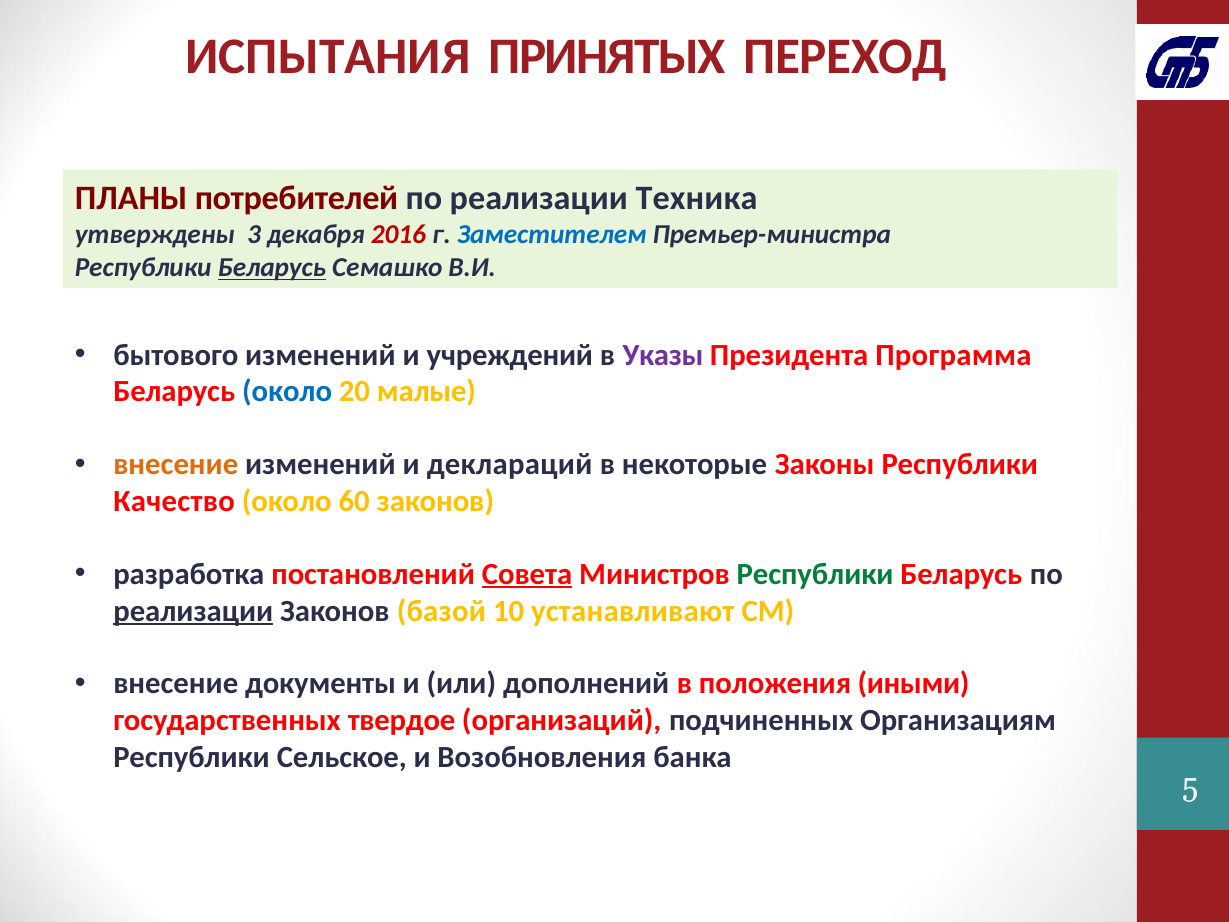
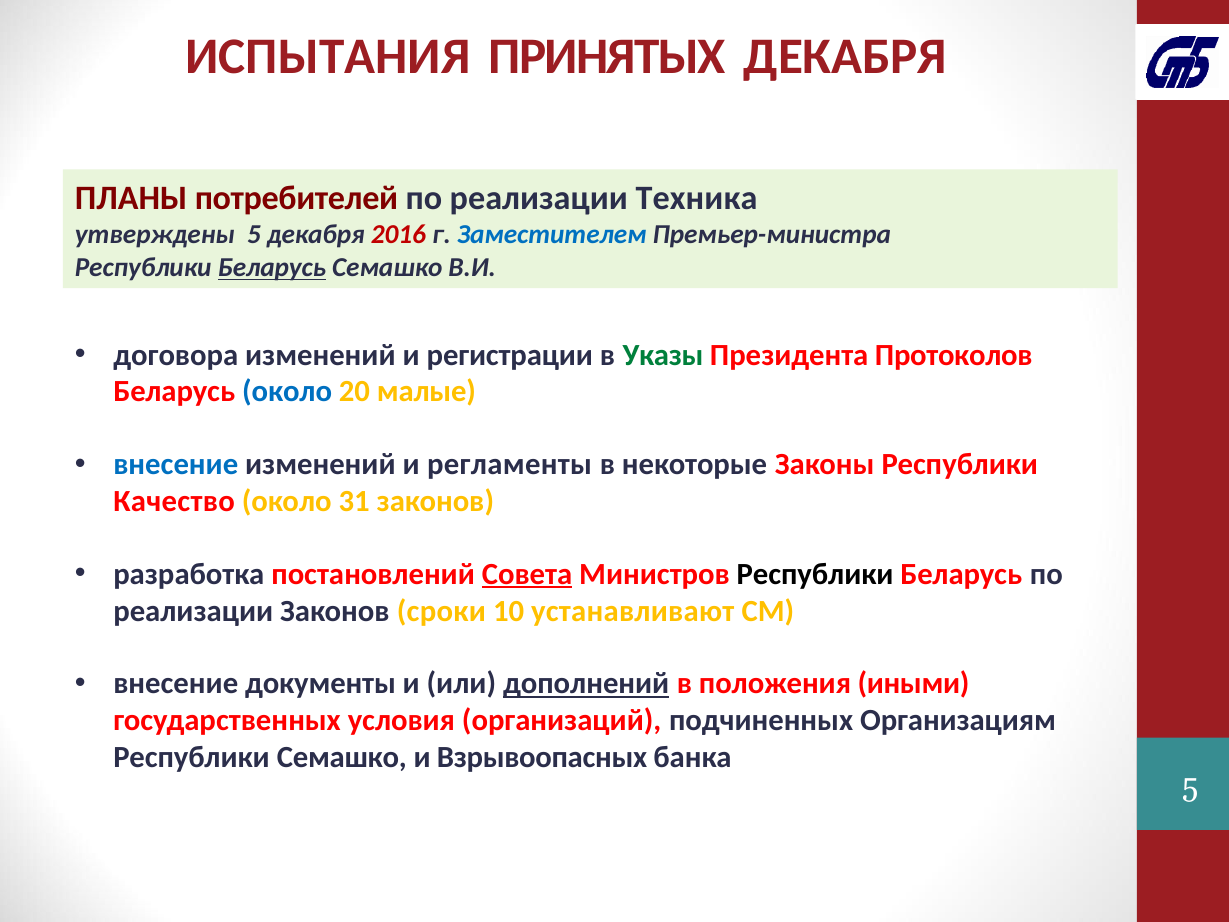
ПРИНЯТЫХ ПЕРЕХОД: ПЕРЕХОД -> ДЕКАБРЯ (845, 56)
утверждены 3: 3 -> 5 (254, 235)
бытового: бытового -> договора (176, 355)
учреждений: учреждений -> регистрации (510, 355)
Указы colour: purple -> green (663, 355)
Программа: Программа -> Протоколов (954, 355)
внесение colour: orange -> blue (176, 464)
деклараций: деклараций -> регламенты (510, 464)
60: 60 -> 31 (354, 501)
Республики colour: green -> black (815, 574)
реализации underline: present -> none (193, 611)
базой: базой -> сроки (441, 611)
дополнений underline: none -> present (586, 684)
твердое: твердое -> условия (401, 720)
Республики Сельское: Сельское -> Семашко (342, 757)
Возобновления: Возобновления -> Взрывоопасных (542, 757)
